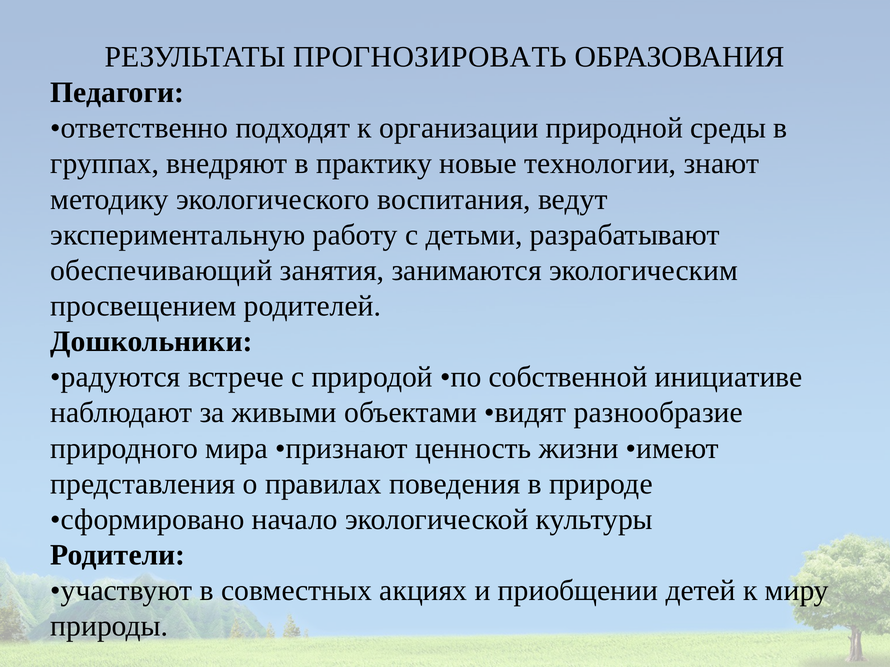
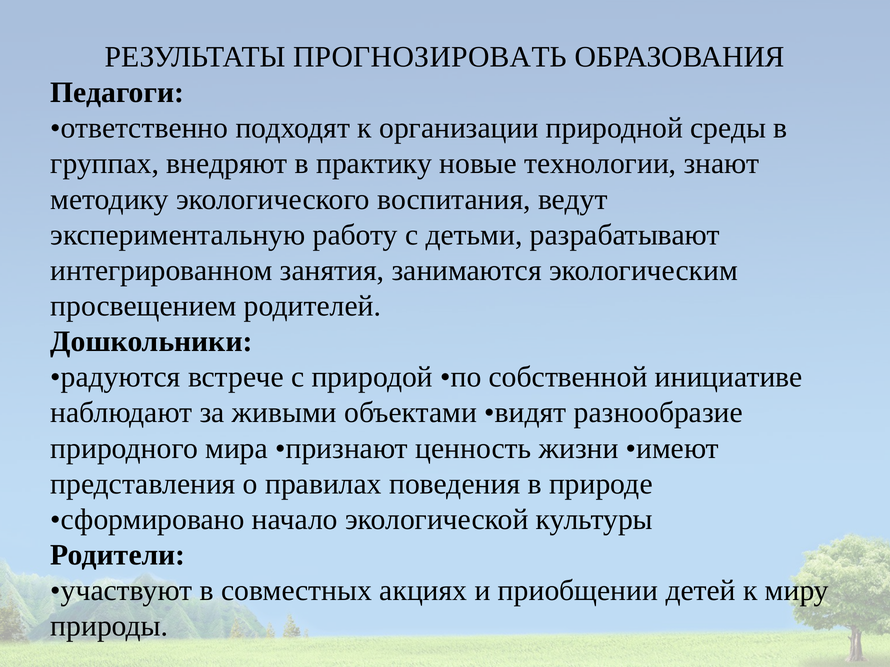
обеспечивающий: обеспечивающий -> интегрированном (162, 271)
